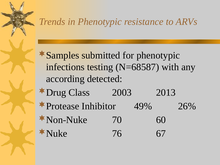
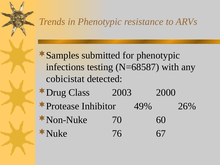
according: according -> cobicistat (65, 79)
2013: 2013 -> 2000 (166, 92)
